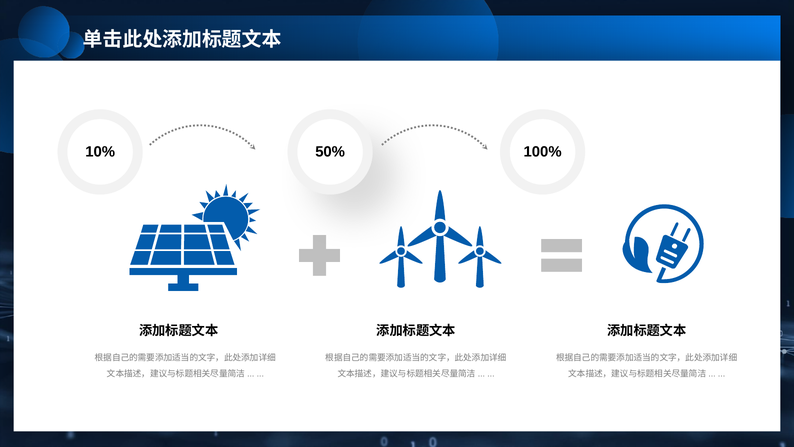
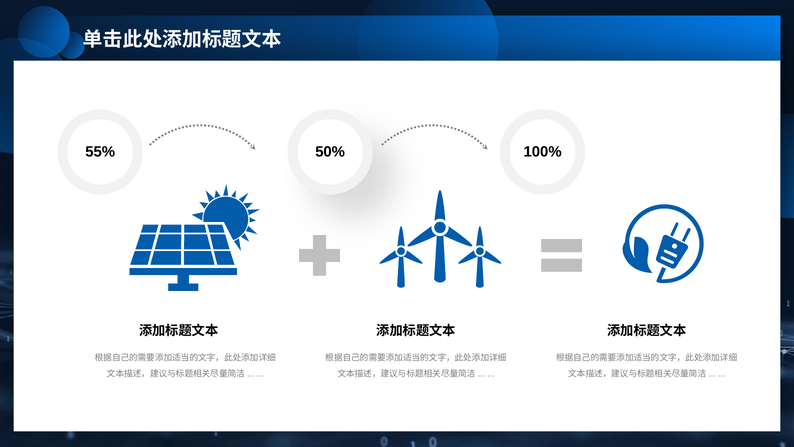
10%: 10% -> 55% (100, 152)
